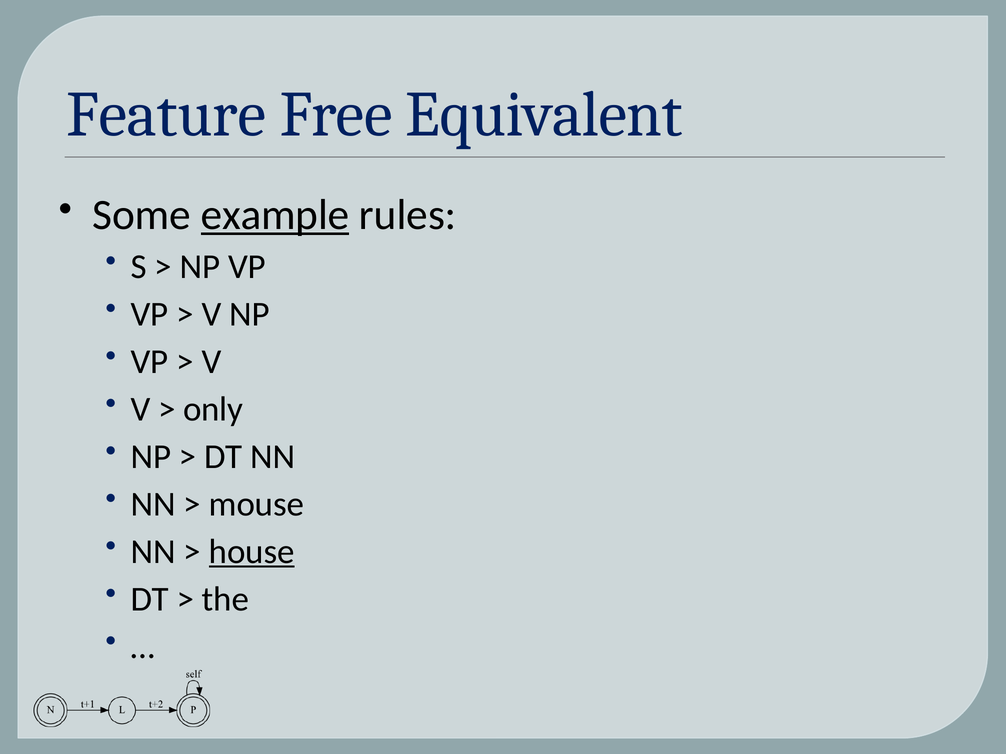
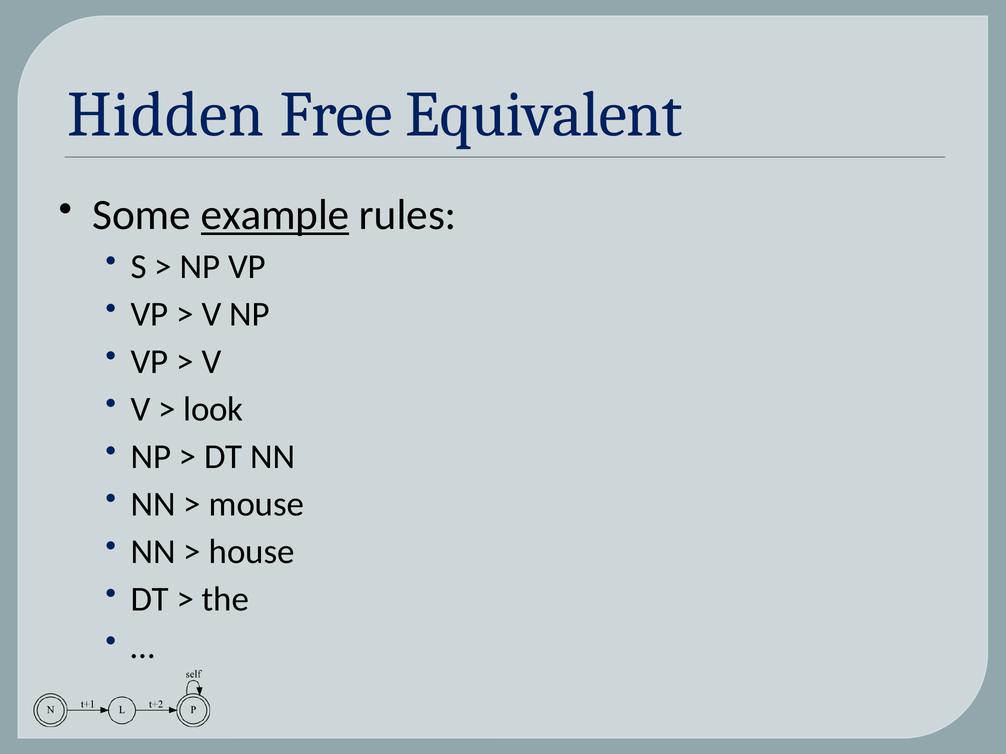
Feature: Feature -> Hidden (166, 115)
only: only -> look (213, 410)
house underline: present -> none (252, 552)
